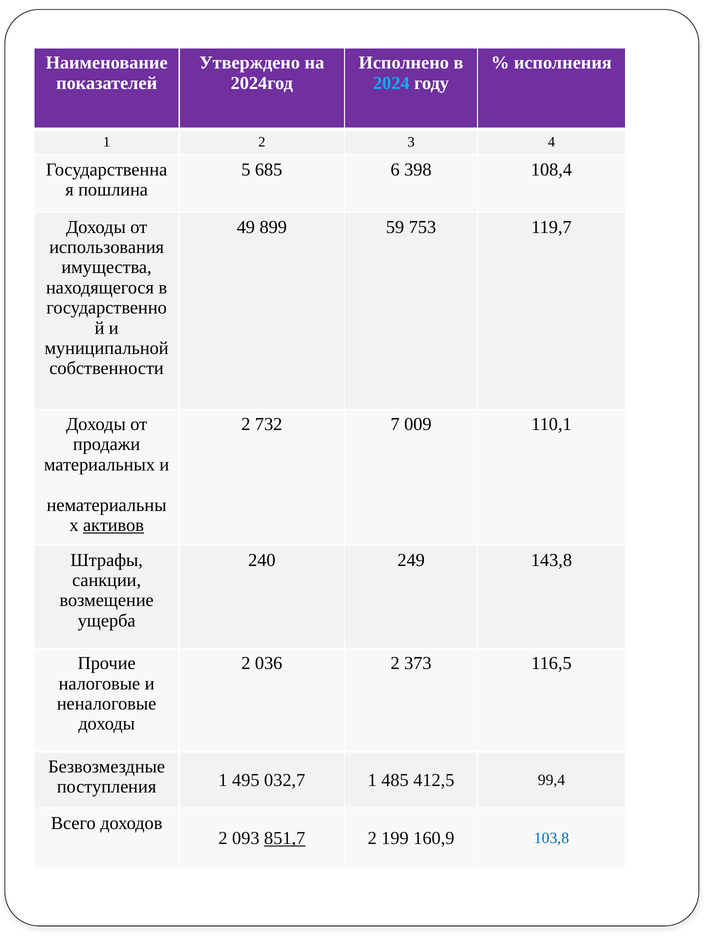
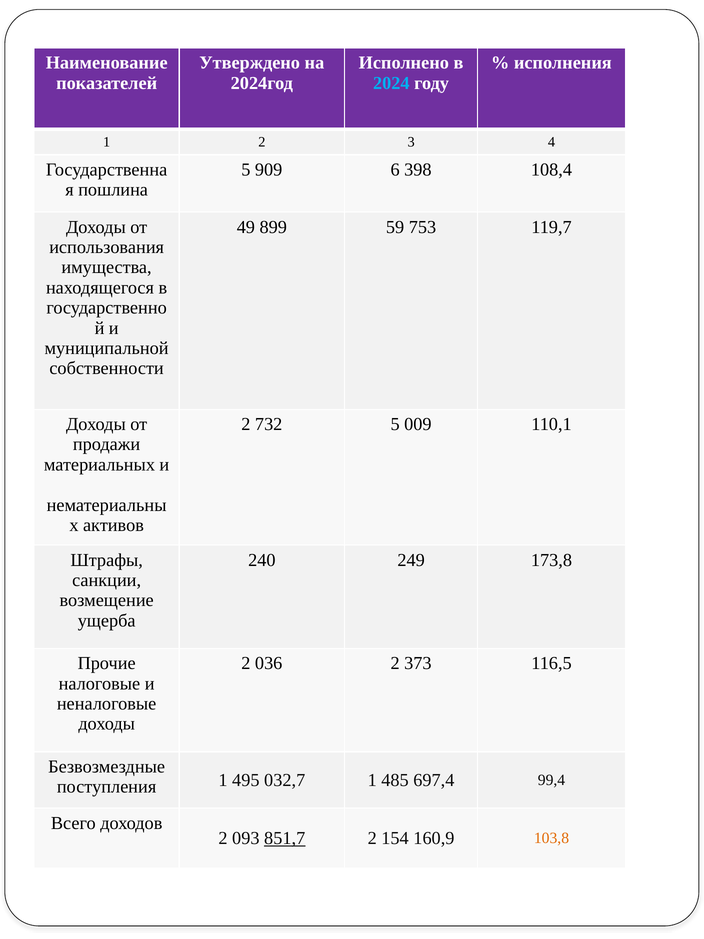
685: 685 -> 909 (269, 170)
732 7: 7 -> 5 (395, 424)
активов underline: present -> none (113, 525)
143,8: 143,8 -> 173,8 (551, 560)
412,5: 412,5 -> 697,4 (434, 780)
199: 199 -> 154 (395, 838)
103,8 colour: blue -> orange (552, 838)
